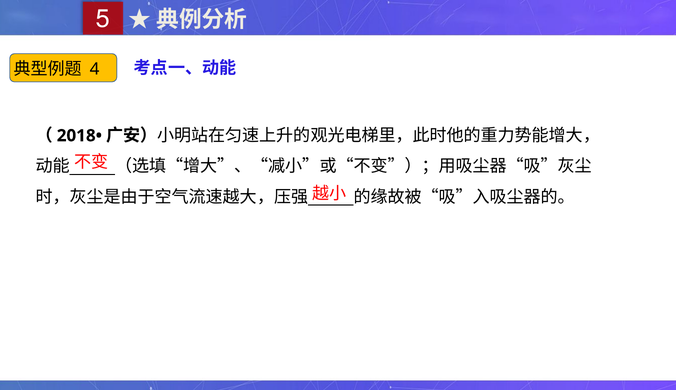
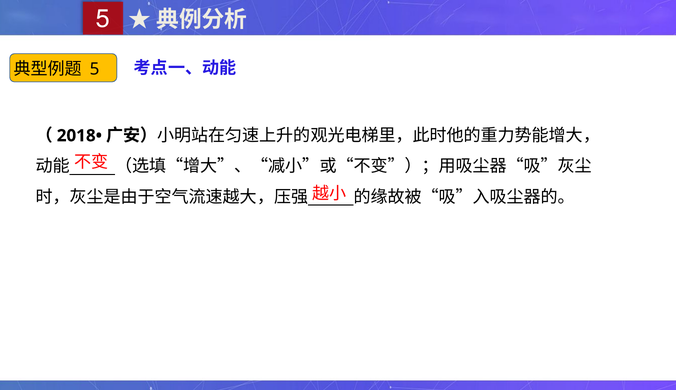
4: 4 -> 5 (95, 69)
